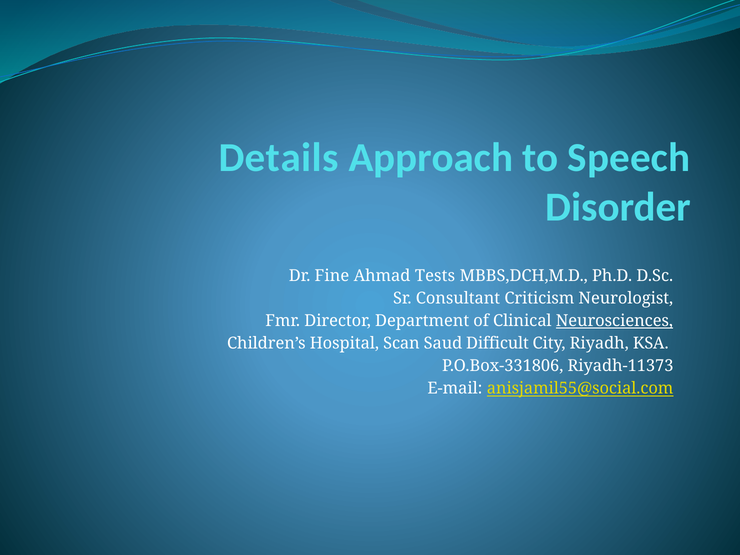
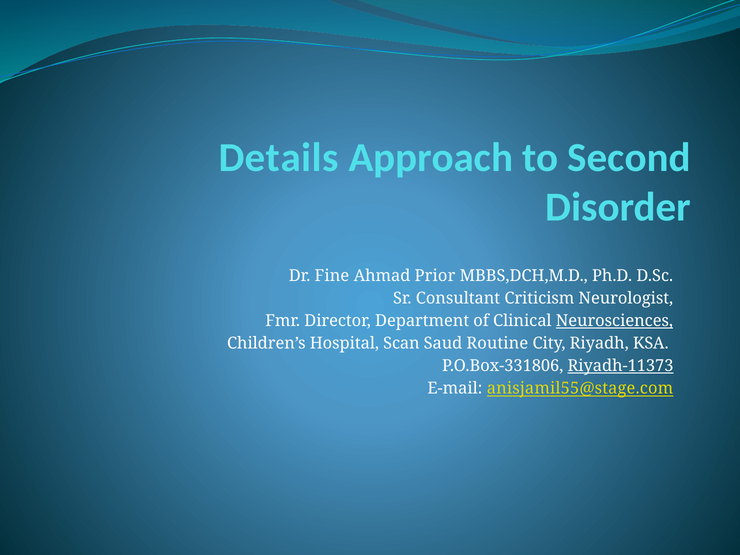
Speech: Speech -> Second (629, 158)
Tests: Tests -> Prior (435, 276)
Difficult: Difficult -> Routine (497, 343)
Riyadh-11373 underline: none -> present (621, 366)
anisjamil55@social.com: anisjamil55@social.com -> anisjamil55@stage.com (580, 389)
